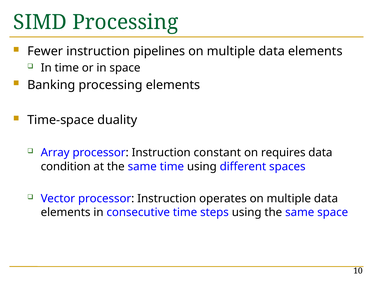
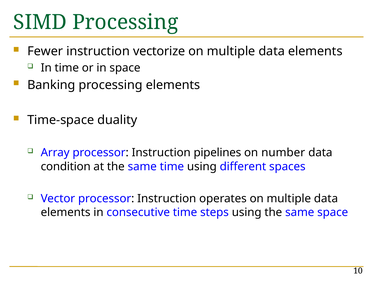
pipelines: pipelines -> vectorize (159, 51)
constant: constant -> pipelines (217, 153)
requires: requires -> number (283, 153)
